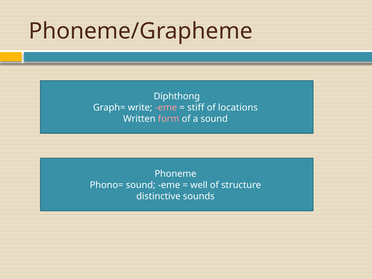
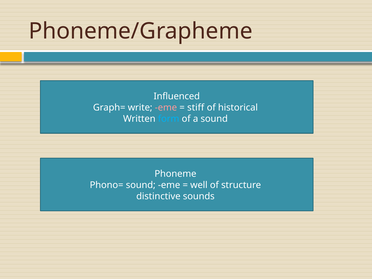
Diphthong: Diphthong -> Influenced (177, 96)
locations: locations -> historical (238, 108)
form colour: pink -> light blue (169, 119)
